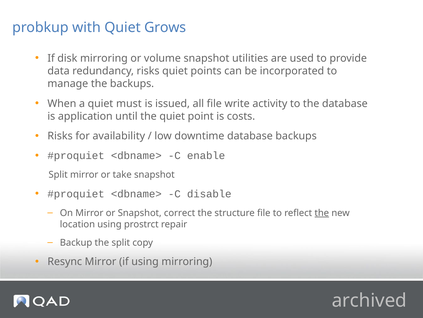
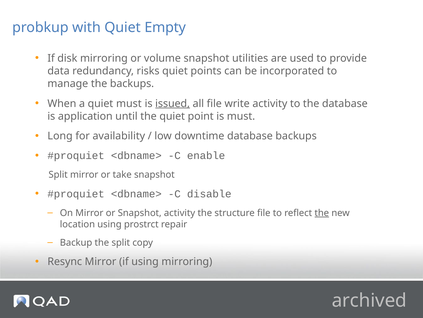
Grows: Grows -> Empty (165, 27)
issued underline: none -> present (173, 103)
is costs: costs -> must (241, 116)
Risks: Risks -> Long (60, 136)
Snapshot correct: correct -> activity (180, 212)
